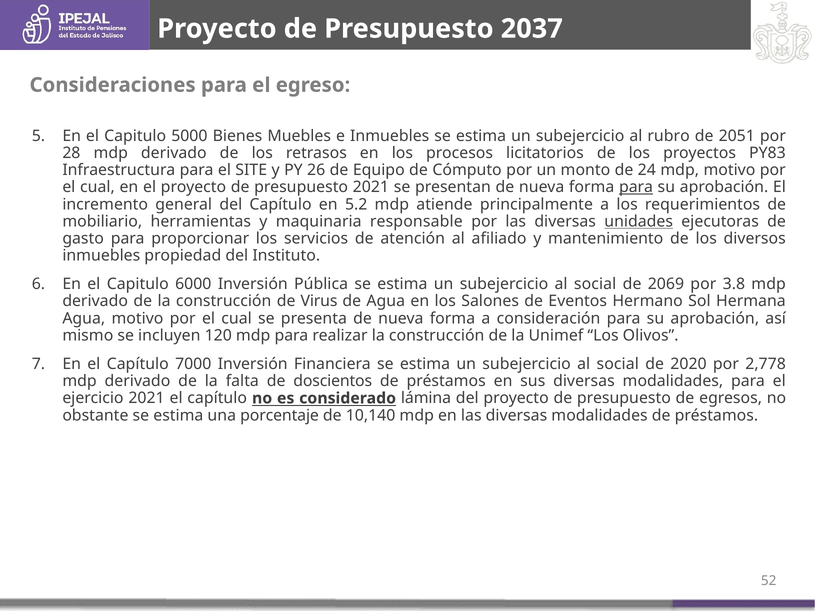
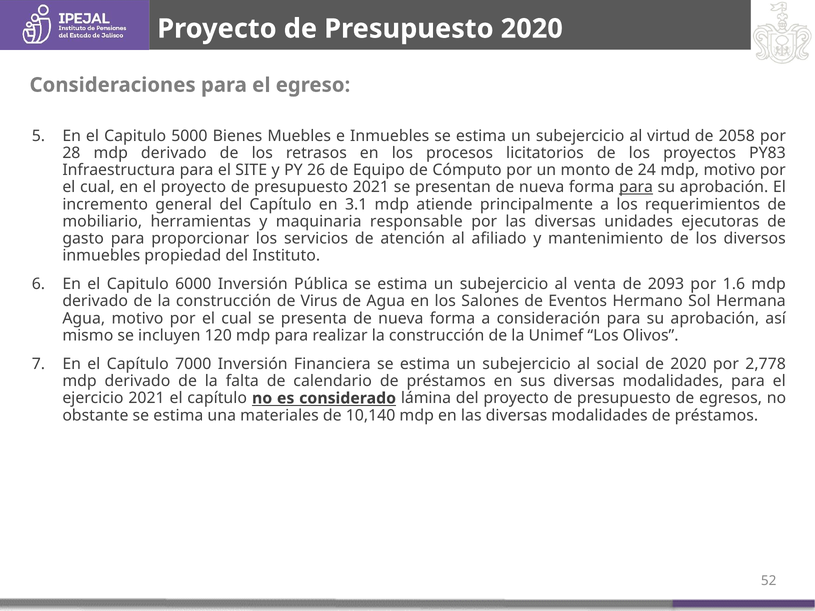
Presupuesto 2037: 2037 -> 2020 (532, 29)
rubro: rubro -> virtud (669, 136)
2051: 2051 -> 2058 (737, 136)
5.2: 5.2 -> 3.1 (356, 204)
unidades underline: present -> none (639, 222)
social: social -> venta (595, 284)
2069: 2069 -> 2093 (666, 284)
3.8: 3.8 -> 1.6 (734, 284)
doscientos: doscientos -> calendario (333, 381)
porcentaje: porcentaje -> materiales (279, 416)
